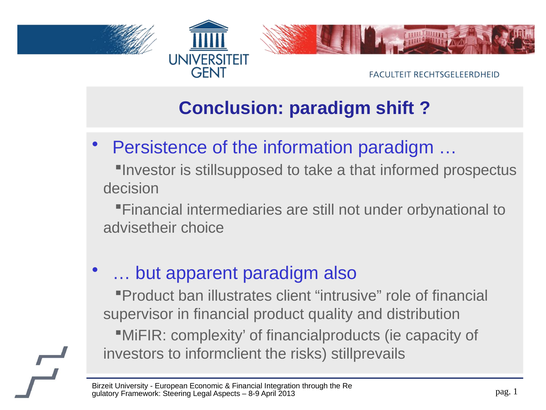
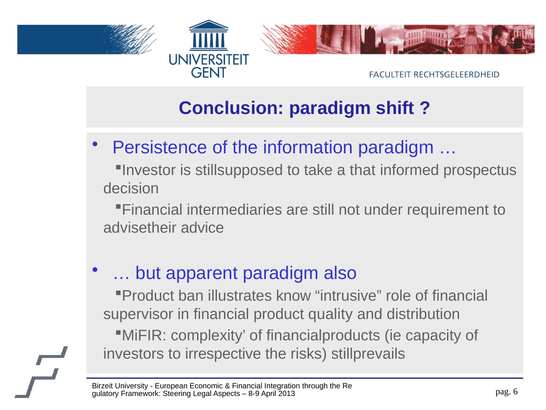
orbynational: orbynational -> requirement (448, 209)
choice: choice -> advice (202, 228)
client: client -> know (294, 296)
informclient: informclient -> irrespective (223, 353)
1: 1 -> 6 (515, 391)
